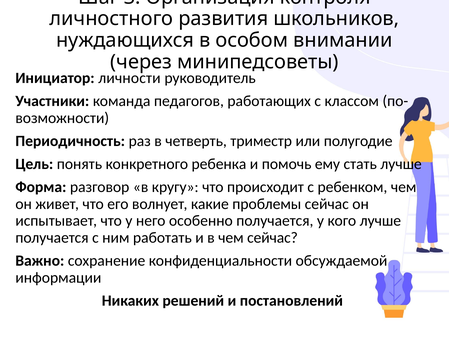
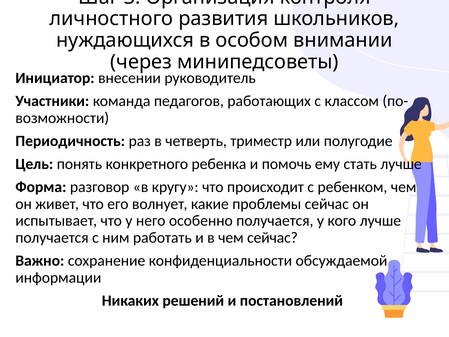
личности: личности -> внесении (130, 78)
